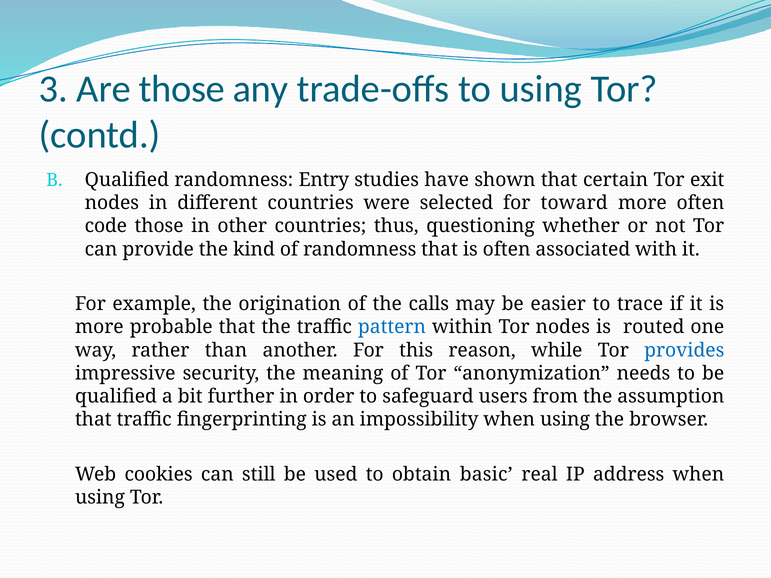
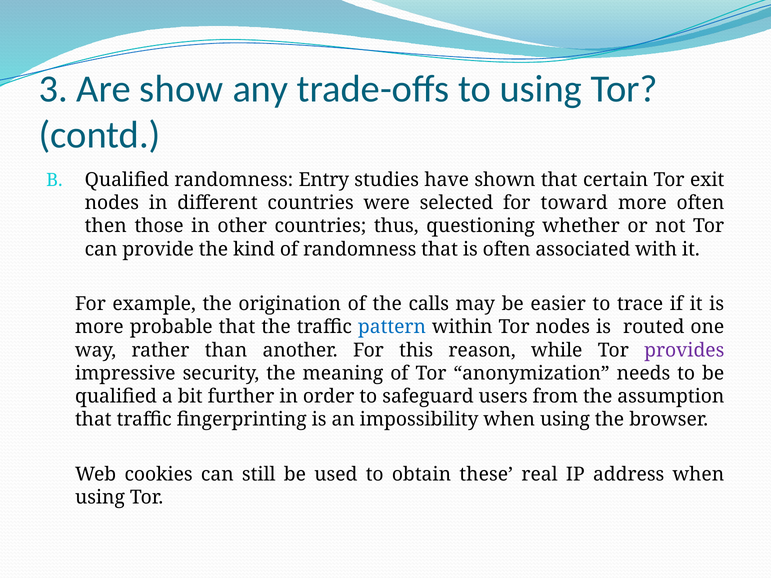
Are those: those -> show (181, 89)
code: code -> then (106, 226)
provides colour: blue -> purple (684, 350)
basic: basic -> these (486, 475)
